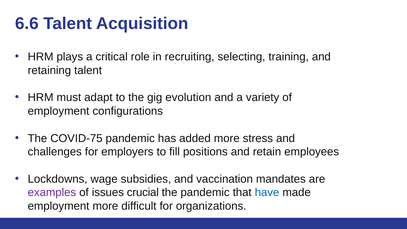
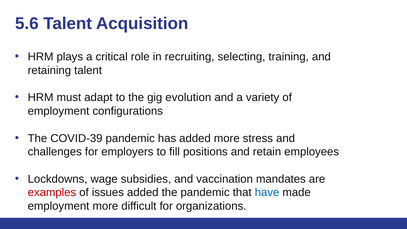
6.6: 6.6 -> 5.6 (27, 23)
COVID-75: COVID-75 -> COVID-39 (76, 138)
examples colour: purple -> red (52, 193)
issues crucial: crucial -> added (143, 193)
